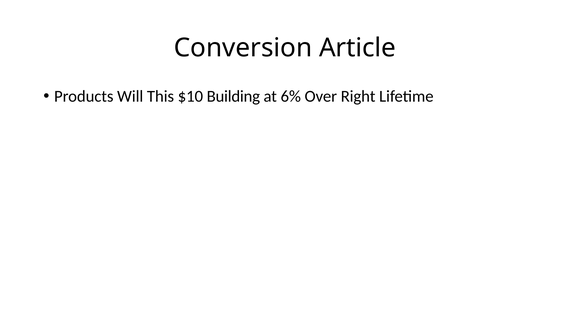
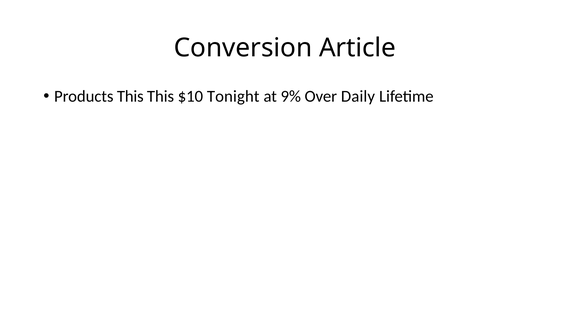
Products Will: Will -> This (130, 96)
Building: Building -> Tonight (233, 96)
6%: 6% -> 9% (291, 96)
Right: Right -> Daily (358, 96)
